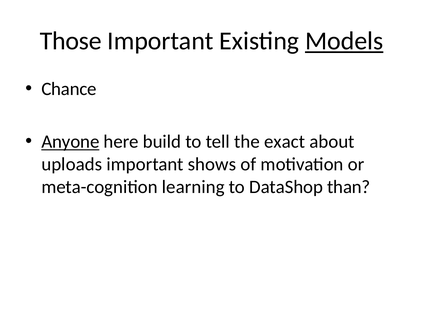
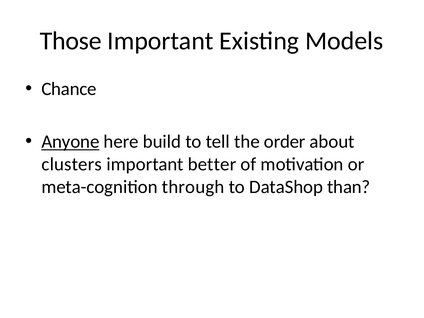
Models underline: present -> none (344, 41)
exact: exact -> order (285, 142)
uploads: uploads -> clusters (72, 164)
shows: shows -> better (212, 164)
learning: learning -> through (193, 187)
